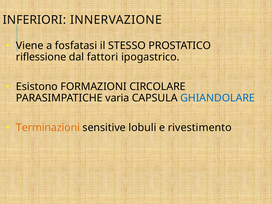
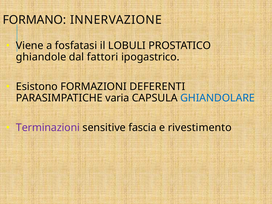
INFERIORI: INFERIORI -> FORMANO (34, 20)
STESSO: STESSO -> LOBULI (127, 46)
riflessione: riflessione -> ghiandole (41, 57)
CIRCOLARE: CIRCOLARE -> DEFERENTI (157, 87)
Terminazioni colour: orange -> purple (48, 128)
lobuli: lobuli -> fascia (143, 128)
